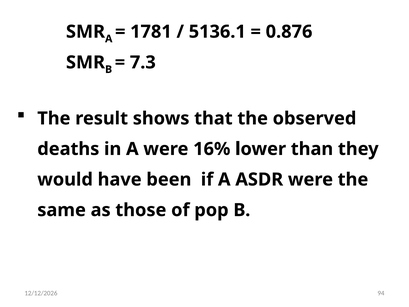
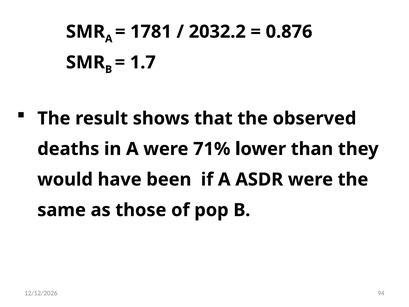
5136.1: 5136.1 -> 2032.2 (217, 32)
7.3: 7.3 -> 1.7 (143, 62)
16%: 16% -> 71% (212, 149)
